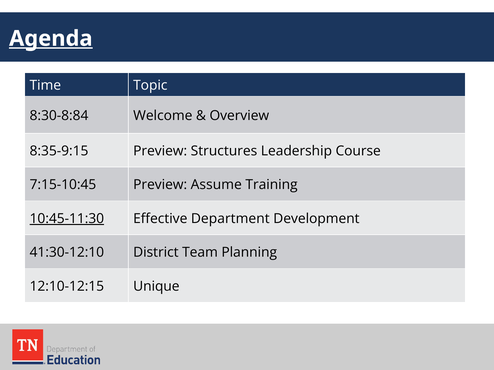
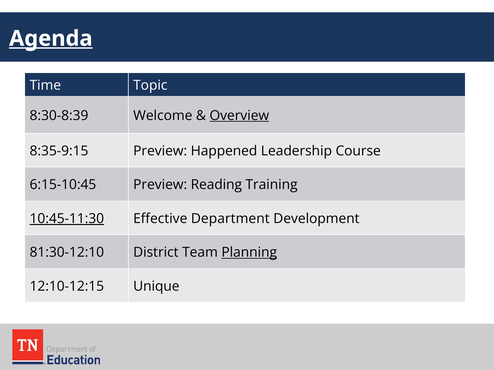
8:30-8:84: 8:30-8:84 -> 8:30-8:39 (59, 116)
Overview underline: none -> present (239, 116)
Structures: Structures -> Happened (224, 151)
7:15-10:45: 7:15-10:45 -> 6:15-10:45 (63, 185)
Assume: Assume -> Reading (216, 185)
41:30-12:10: 41:30-12:10 -> 81:30-12:10 (67, 253)
Planning underline: none -> present (249, 253)
